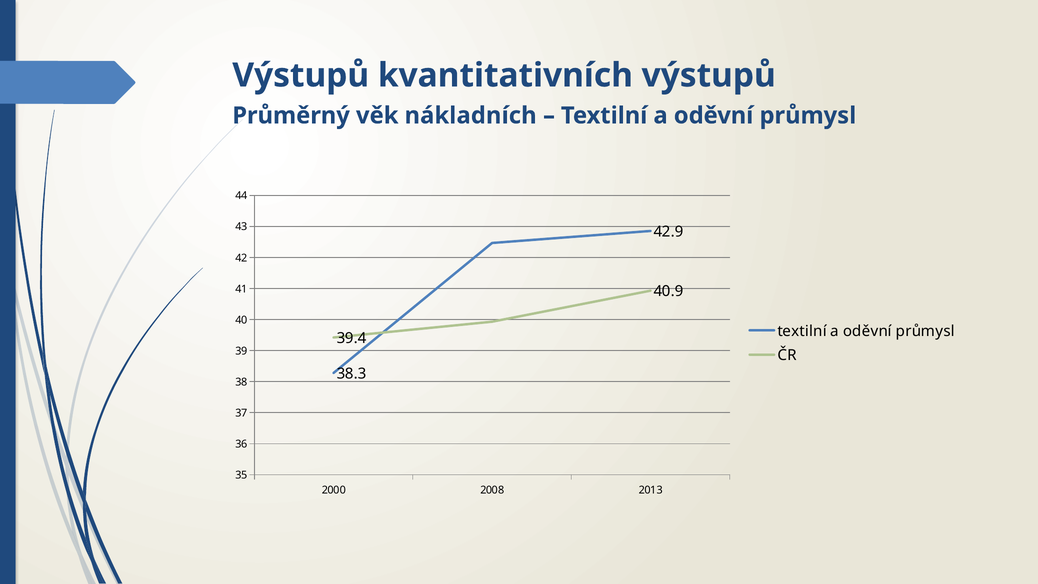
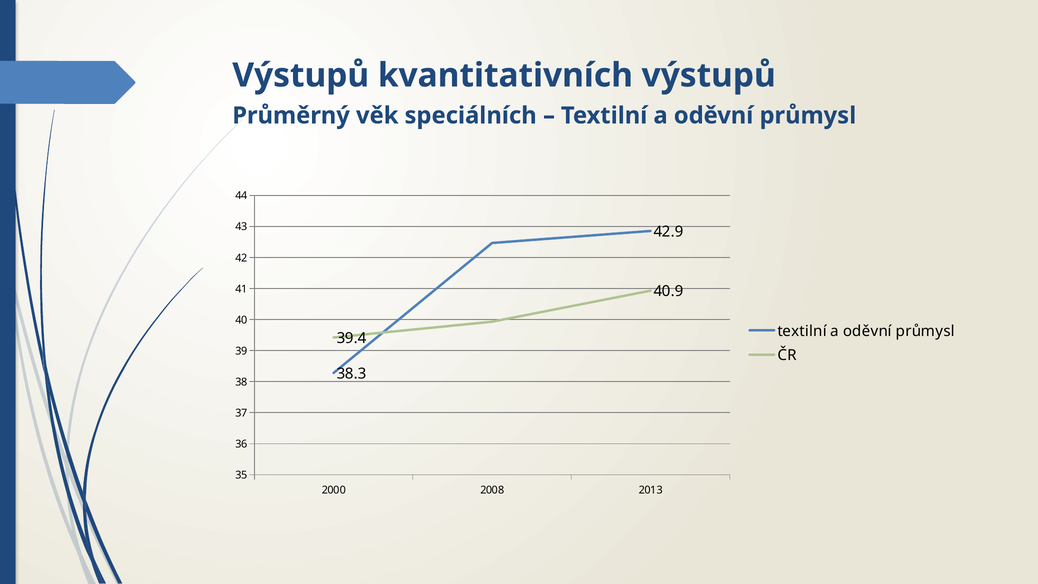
nákladních: nákladních -> speciálních (471, 116)
